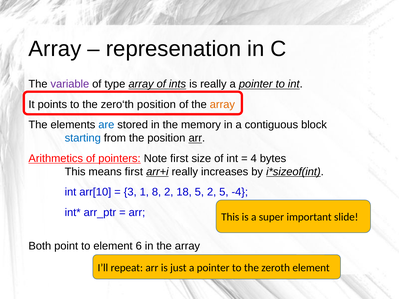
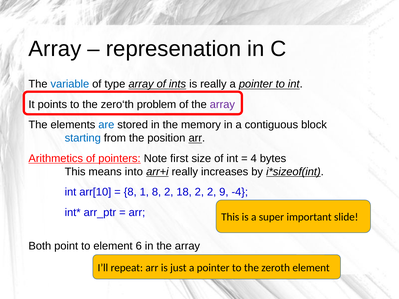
variable colour: purple -> blue (70, 84)
zero‘th position: position -> problem (157, 105)
array colour: orange -> purple (222, 105)
means first: first -> into (134, 172)
3: 3 -> 8 (130, 192)
18 5: 5 -> 2 (199, 192)
2 5: 5 -> 9 (224, 192)
